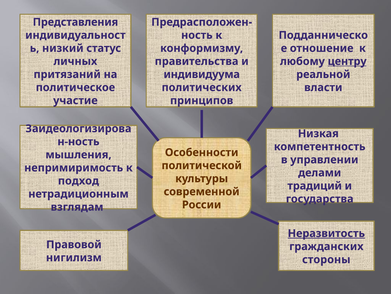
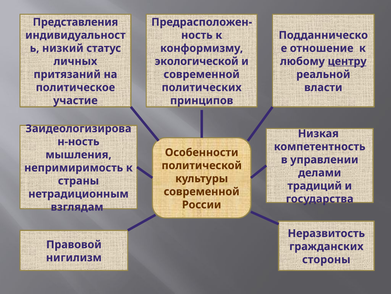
правительства: правительства -> экологической (197, 61)
индивидуума: индивидуума -> современной (202, 74)
подход: подход -> страны (78, 180)
Неразвитость underline: present -> none (326, 233)
